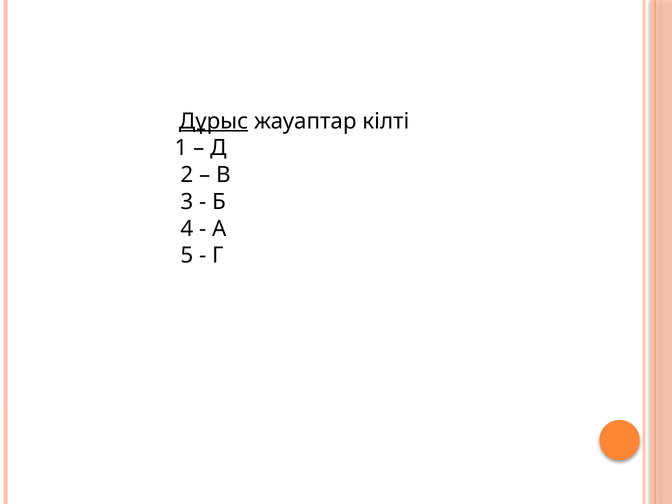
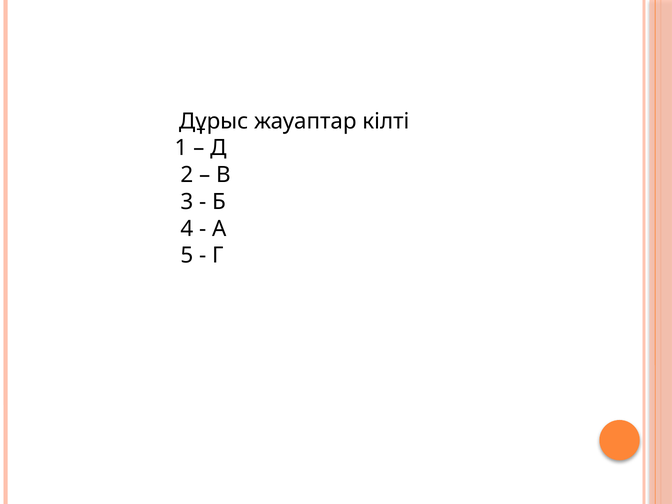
Дұрыс underline: present -> none (214, 121)
